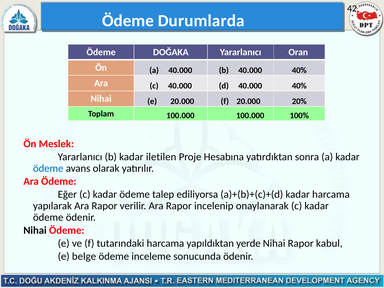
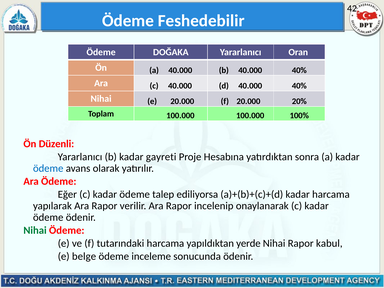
Durumlarda: Durumlarda -> Feshedebilir (201, 21)
Meslek: Meslek -> Düzenli (56, 144)
iletilen: iletilen -> gayreti (161, 157)
Nihai colour: black -> green (35, 230)
